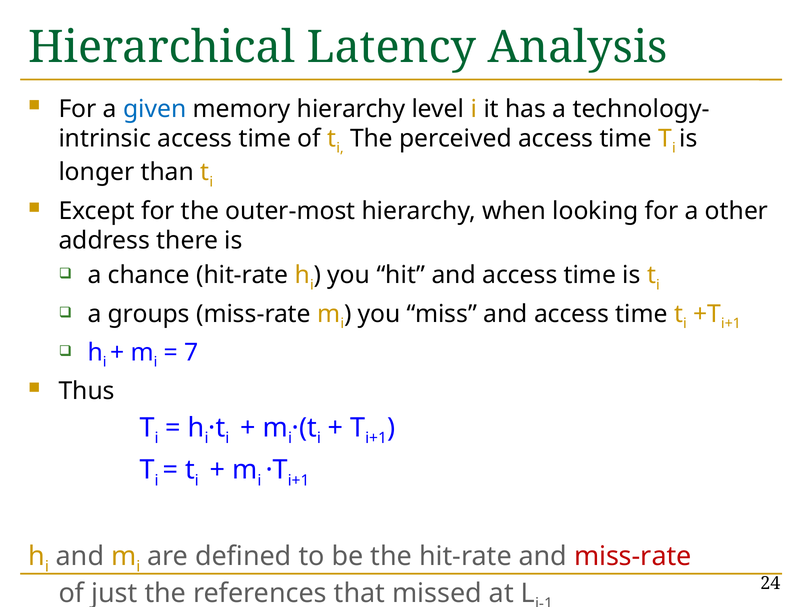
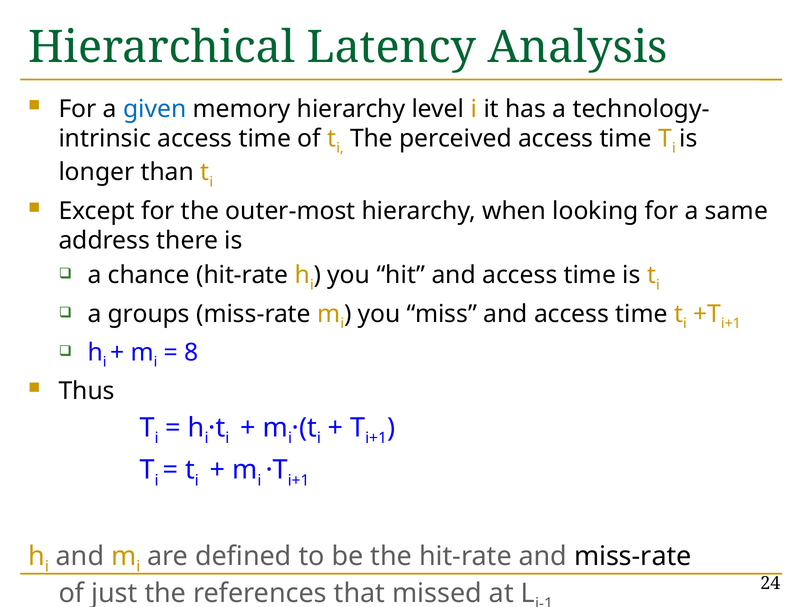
other: other -> same (737, 211)
7: 7 -> 8 (191, 352)
miss-rate colour: red -> black (633, 556)
